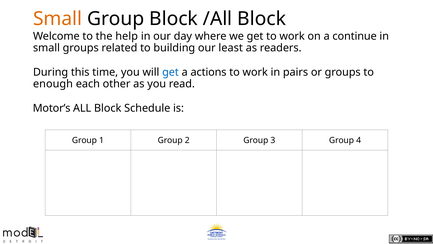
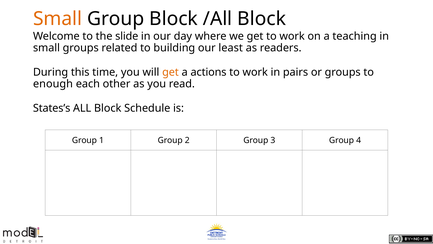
help: help -> slide (127, 36)
continue: continue -> teaching (355, 36)
get colour: blue -> orange (171, 72)
Motor’s: Motor’s -> States’s (52, 108)
